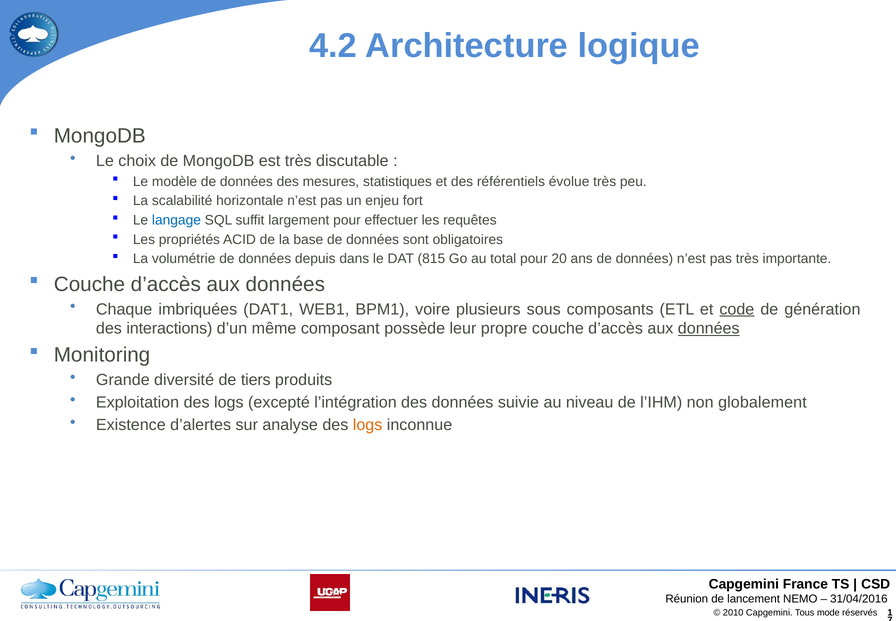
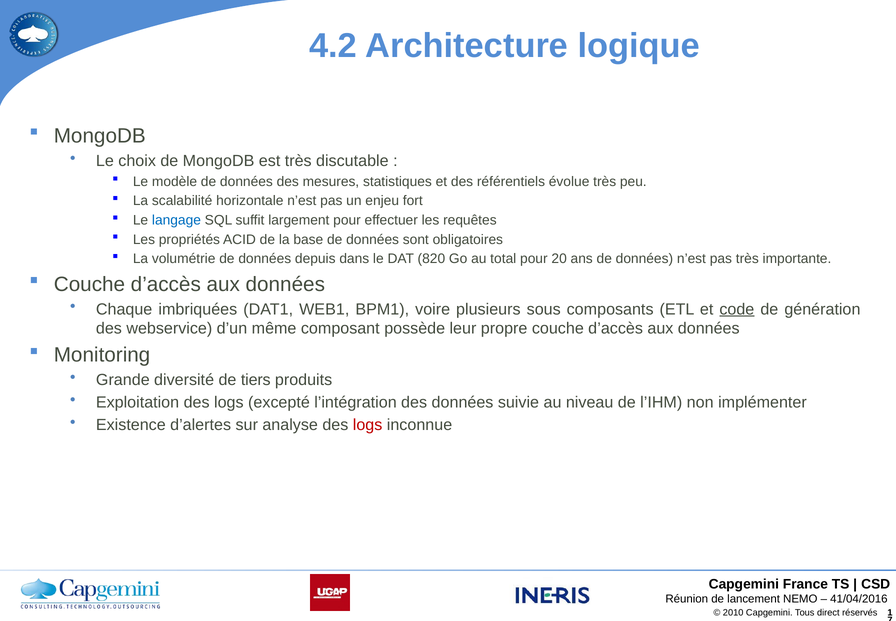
815: 815 -> 820 (431, 259)
interactions: interactions -> webservice (169, 328)
données underline: present -> none (709, 328)
globalement: globalement -> implémenter (762, 402)
logs colour: orange -> red (368, 425)
31/04/2016: 31/04/2016 -> 41/04/2016 (859, 599)
mode: mode -> direct (828, 612)
